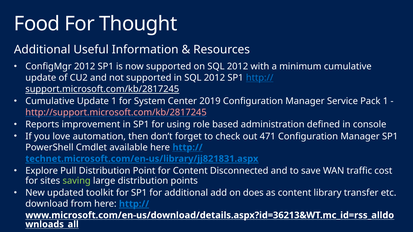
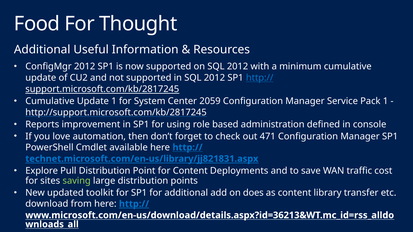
2019: 2019 -> 2059 (210, 101)
http://support.microsoft.com/kb/2817245 colour: pink -> white (116, 112)
Disconnected: Disconnected -> Deployments (239, 171)
